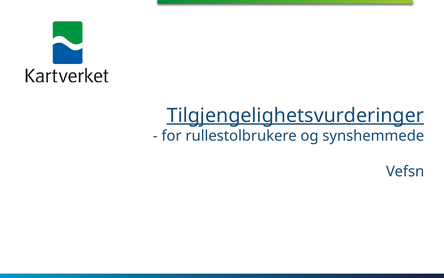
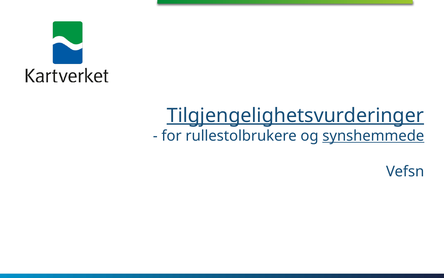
synshemmede underline: none -> present (373, 136)
